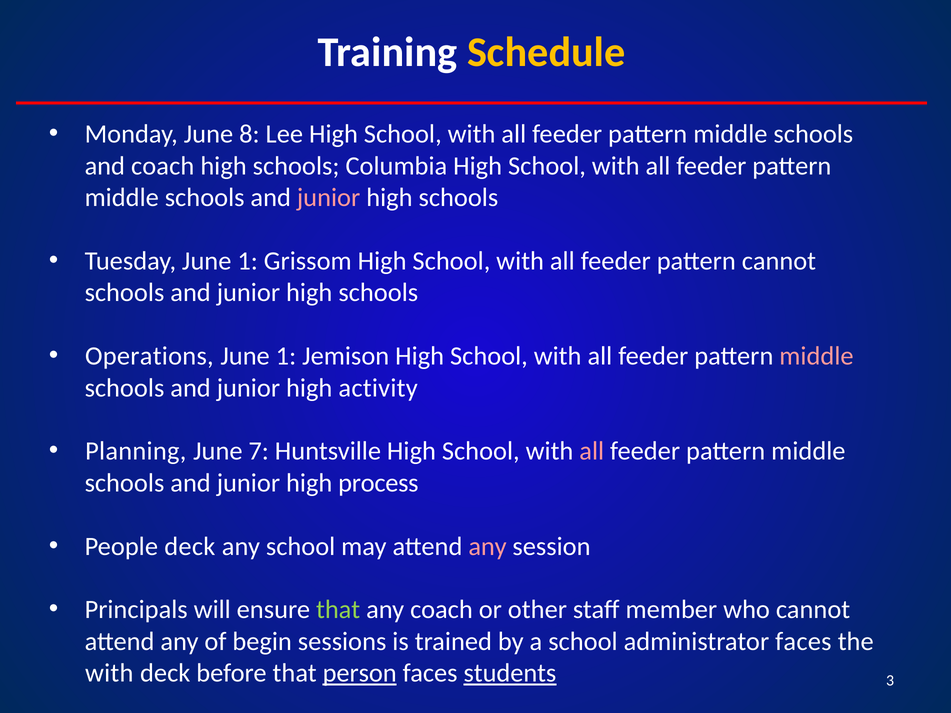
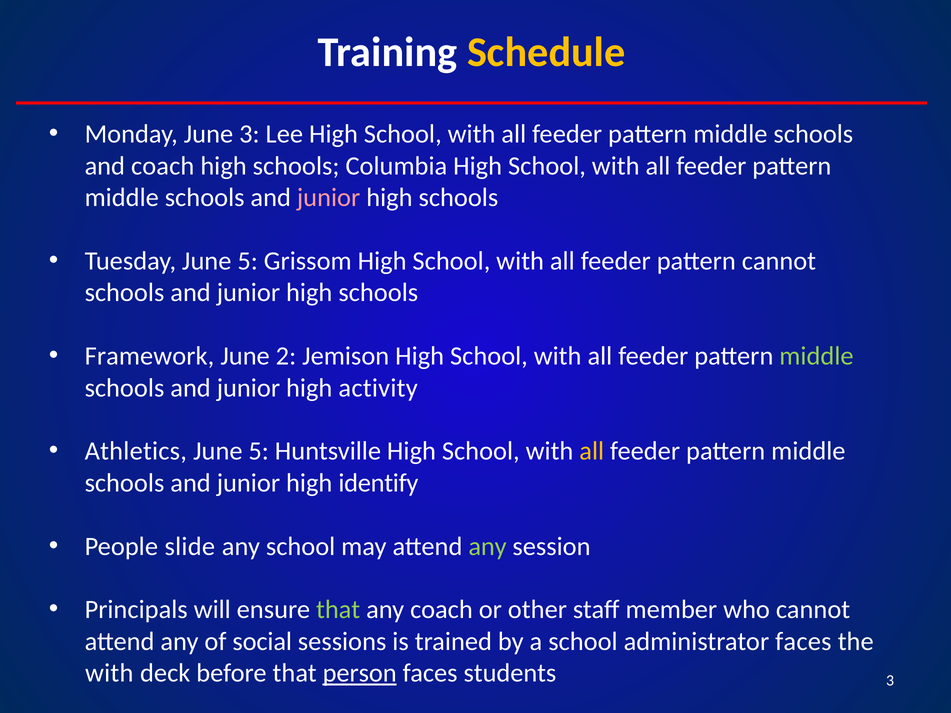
June 8: 8 -> 3 (249, 134)
Tuesday June 1: 1 -> 5 (248, 261)
Operations: Operations -> Framework (149, 356)
1: 1 -> 2 (286, 356)
middle colour: pink -> light green (816, 356)
Planning: Planning -> Athletics (136, 451)
7: 7 -> 5 (259, 451)
all colour: pink -> yellow (592, 451)
process: process -> identify (378, 483)
People deck: deck -> slide (190, 547)
any colour: pink -> light green (488, 547)
begin: begin -> social (262, 642)
students underline: present -> none (510, 673)
